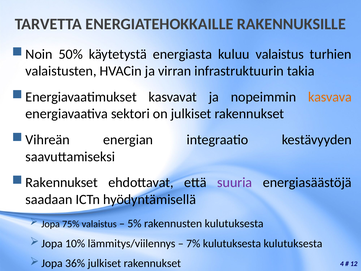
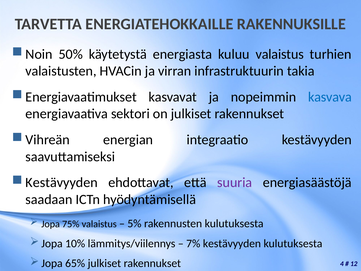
kasvava colour: orange -> blue (330, 97)
Rakennukset: Rakennukset -> Kestävyyden (62, 182)
7% kulutuksesta: kulutuksesta -> kestävyyden (232, 243)
36%: 36% -> 65% (75, 263)
